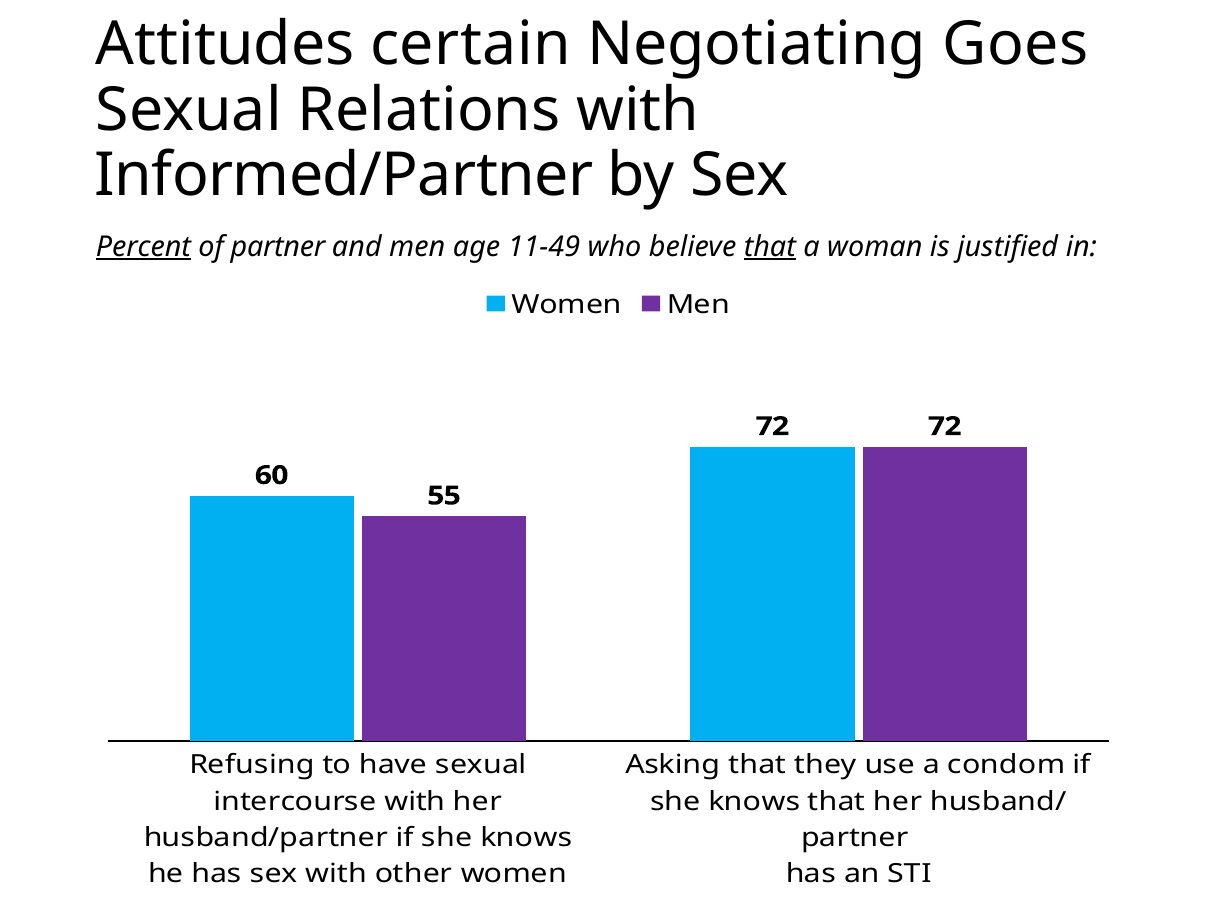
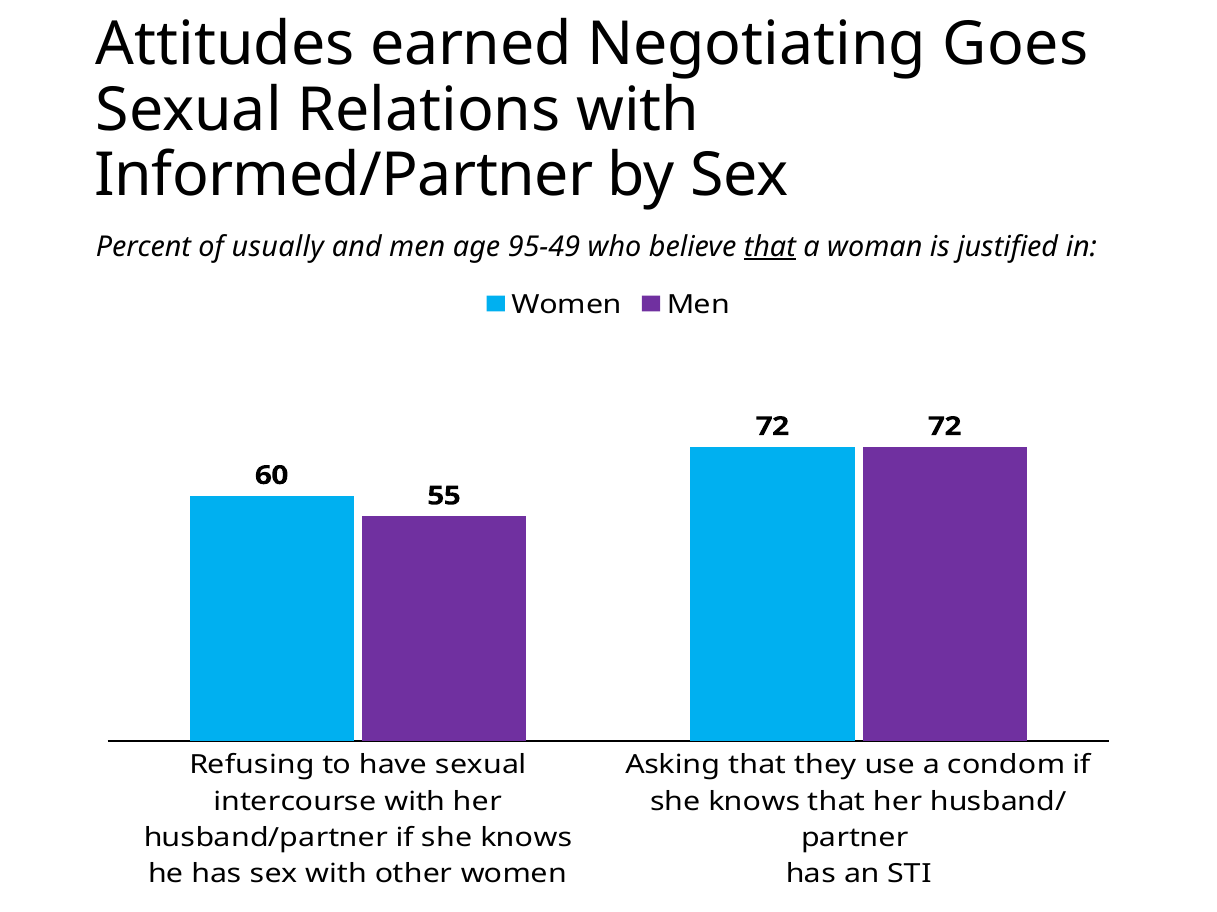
certain: certain -> earned (471, 44)
Percent underline: present -> none (143, 247)
of partner: partner -> usually (278, 247)
11-49: 11-49 -> 95-49 (544, 247)
